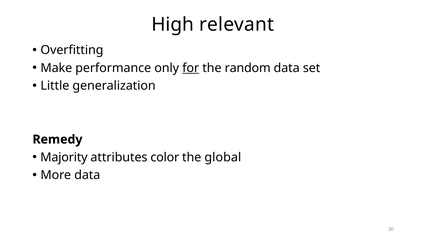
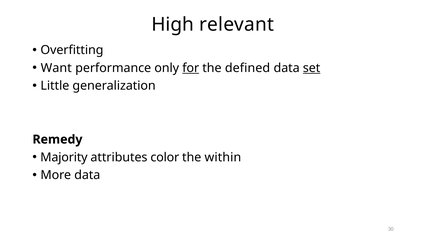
Make: Make -> Want (56, 68)
random: random -> defined (248, 68)
set underline: none -> present (312, 68)
global: global -> within (223, 157)
